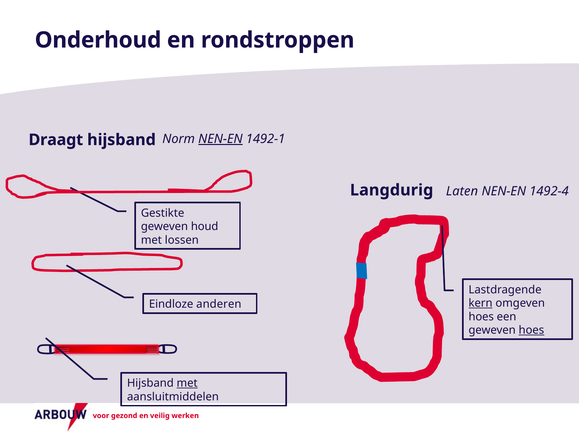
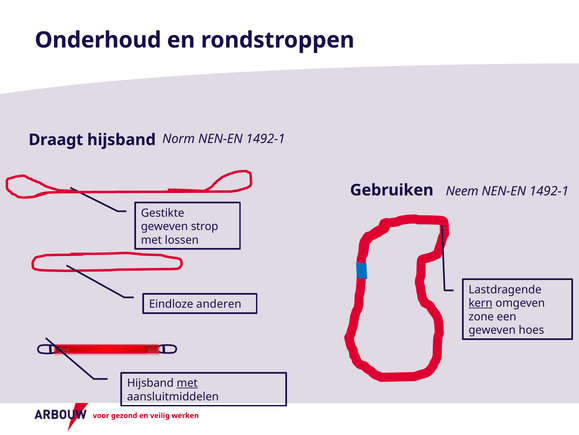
NEN-EN underline: present -> none (220, 139)
Langdurig: Langdurig -> Gebruiken (392, 190)
Laten: Laten -> Neem (462, 191)
1492-4: 1492-4 -> 1492-1 (549, 191)
houd: houd -> strop (205, 226)
hoes: hoes -> zone (481, 316)
hoes underline: present -> none (531, 330)
